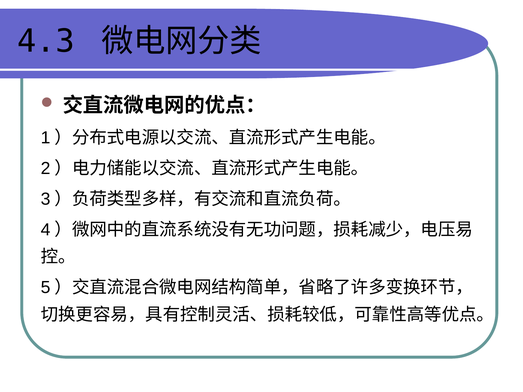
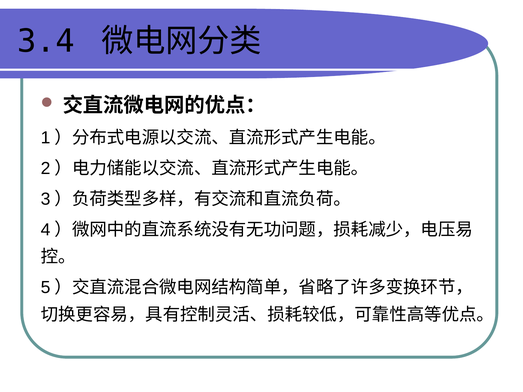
4.3: 4.3 -> 3.4 (46, 41)
